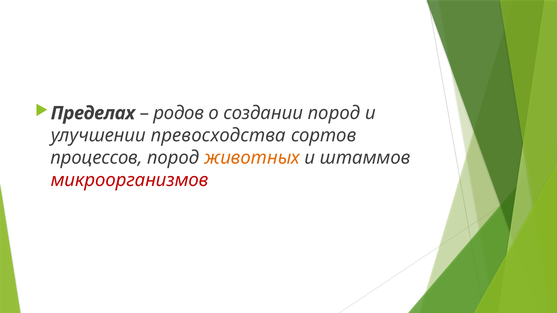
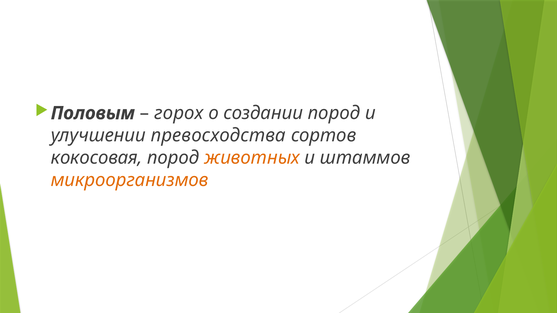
Пределах: Пределах -> Половым (93, 113)
родов: родов -> горох (179, 113)
процессов: процессов -> кокосовая (97, 158)
микроорганизмов colour: red -> orange (130, 180)
